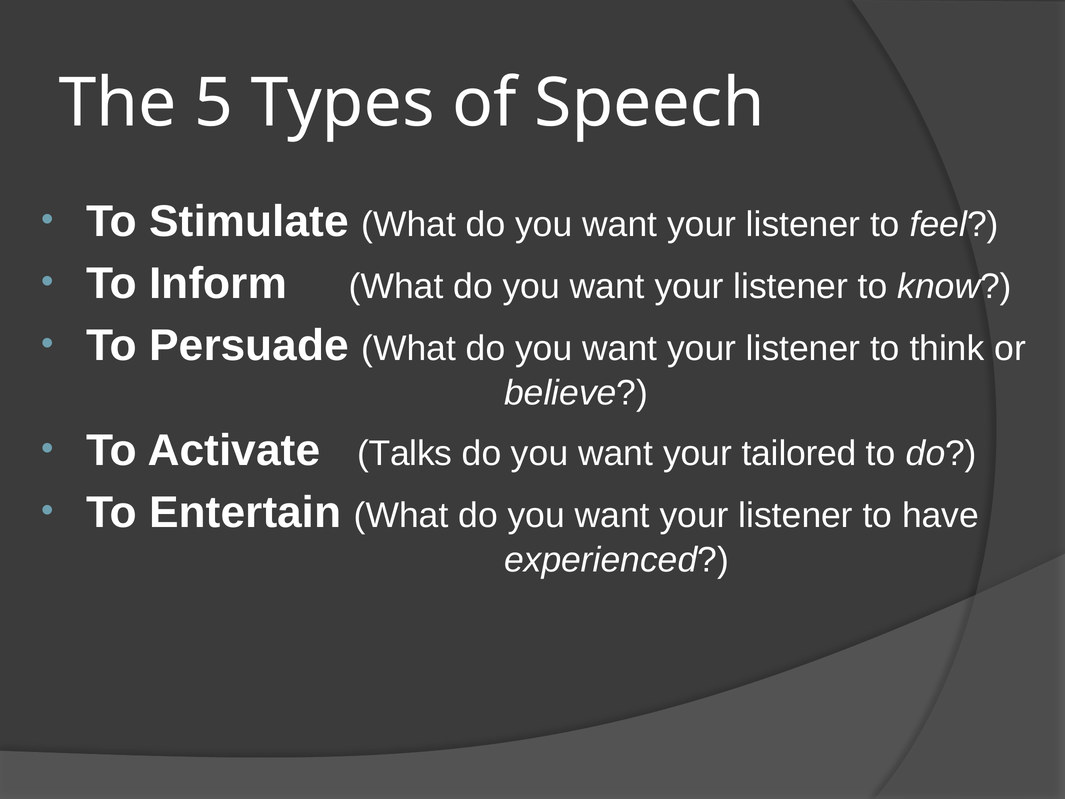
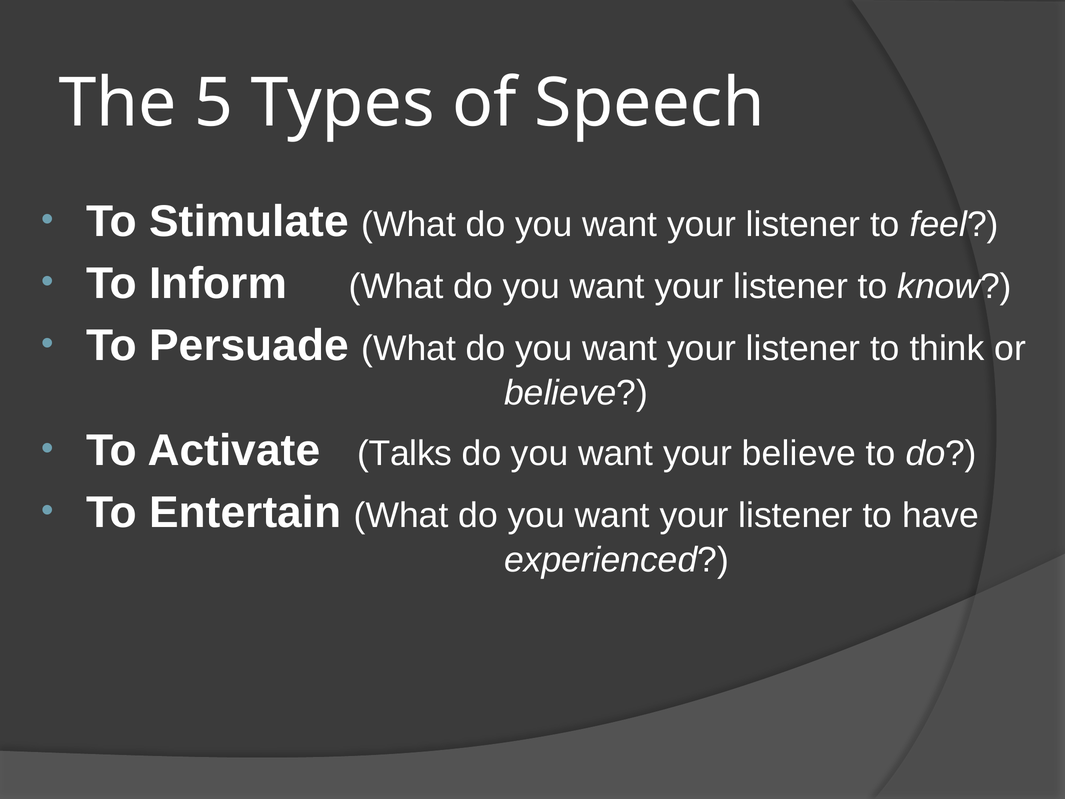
your tailored: tailored -> believe (799, 453)
